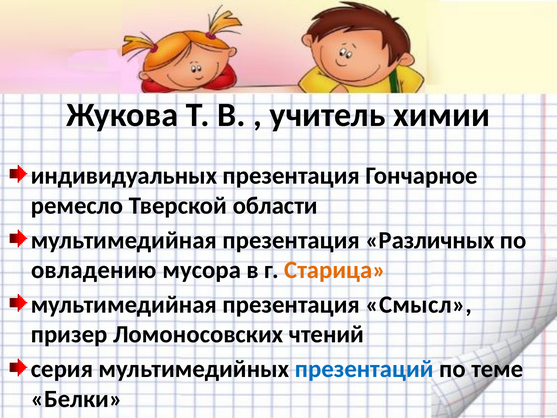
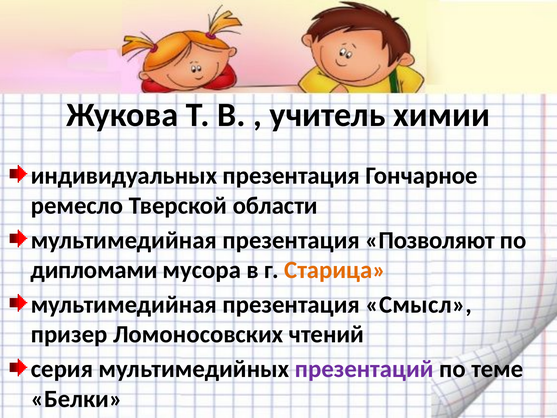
Различных: Различных -> Позволяют (430, 240)
овладению: овладению -> дипломами (94, 270)
презентаций colour: blue -> purple (364, 369)
